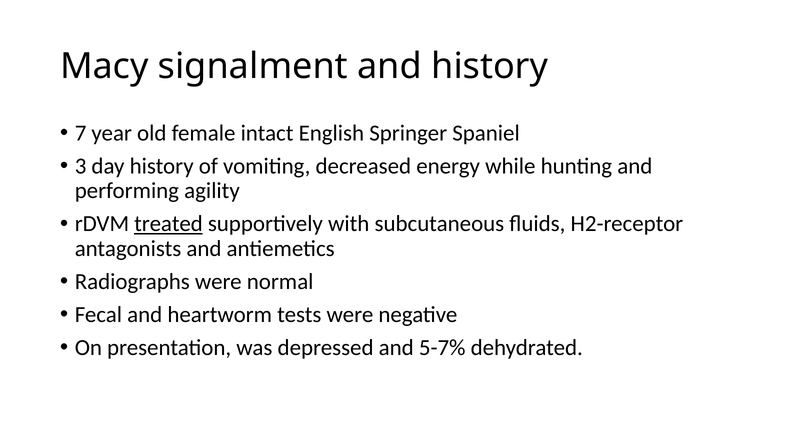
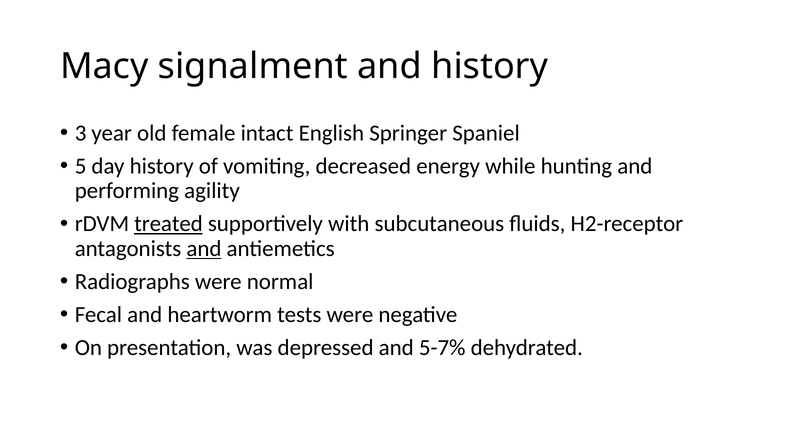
7: 7 -> 3 (81, 133)
3: 3 -> 5 (81, 166)
and underline: none -> present (204, 248)
